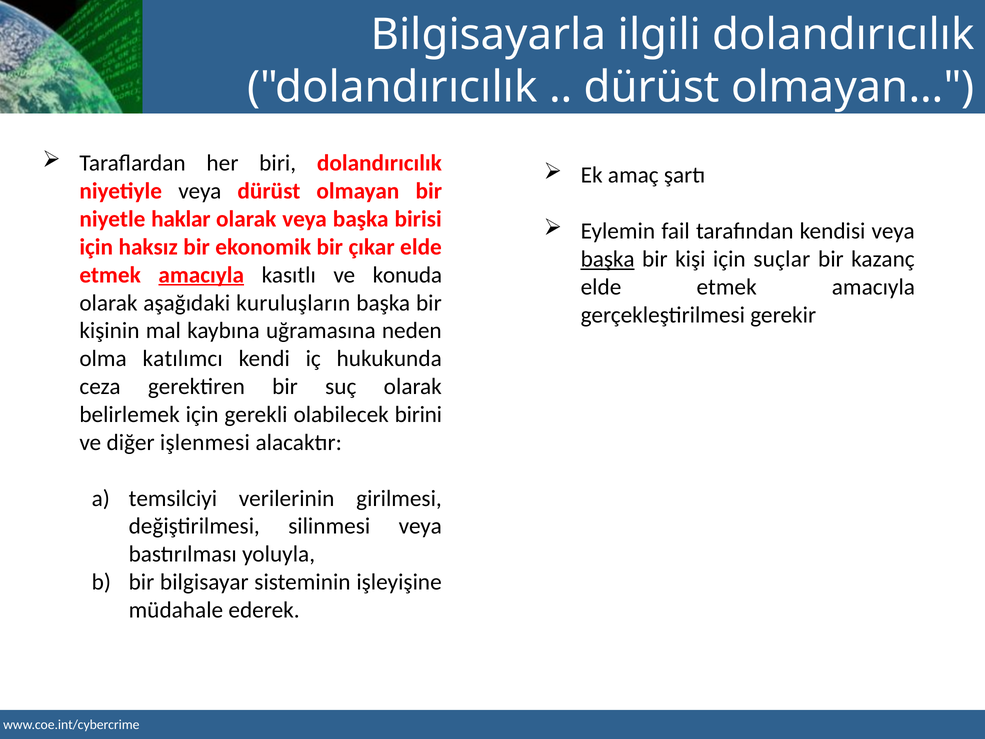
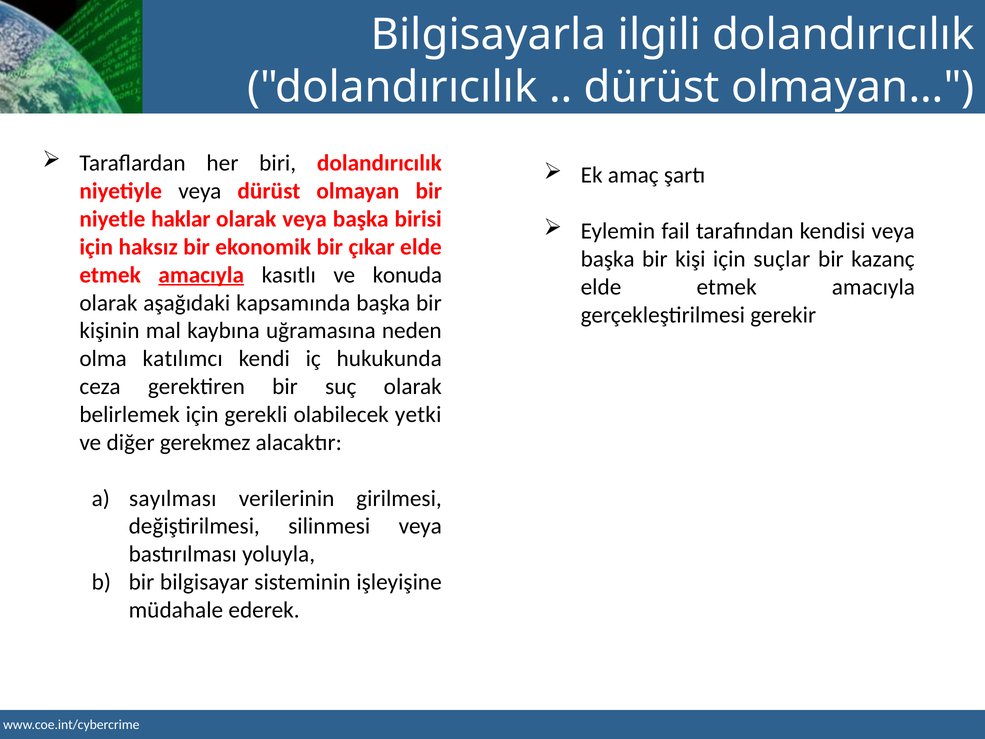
başka underline: present -> none (608, 259)
kuruluşların: kuruluşların -> kapsamında (293, 303)
birini: birini -> yetki (418, 414)
işlenmesi: işlenmesi -> gerekmez (205, 442)
temsilciyi: temsilciyi -> sayılması (173, 498)
